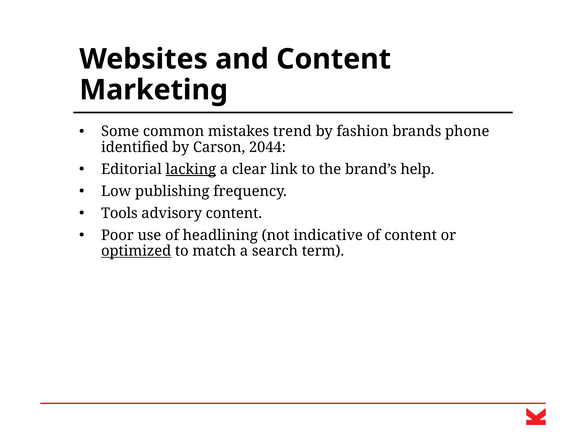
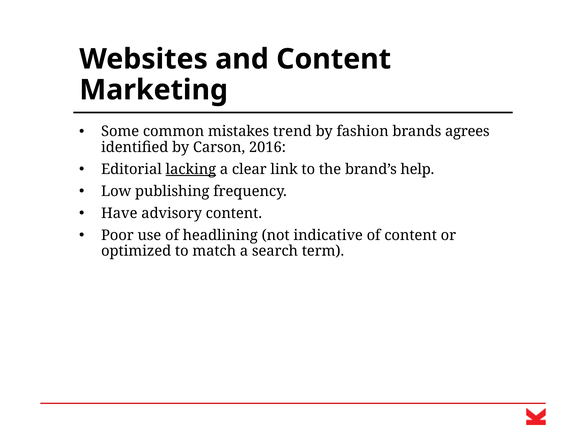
phone: phone -> agrees (467, 131)
2044: 2044 -> 2016 (267, 147)
Tools: Tools -> Have (119, 213)
optimized underline: present -> none (136, 251)
